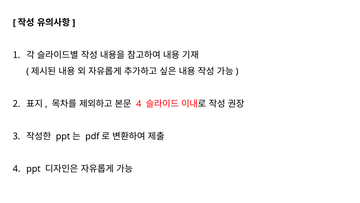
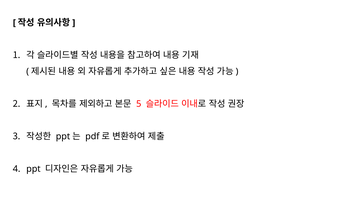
4: 4 -> 5 (139, 104)
